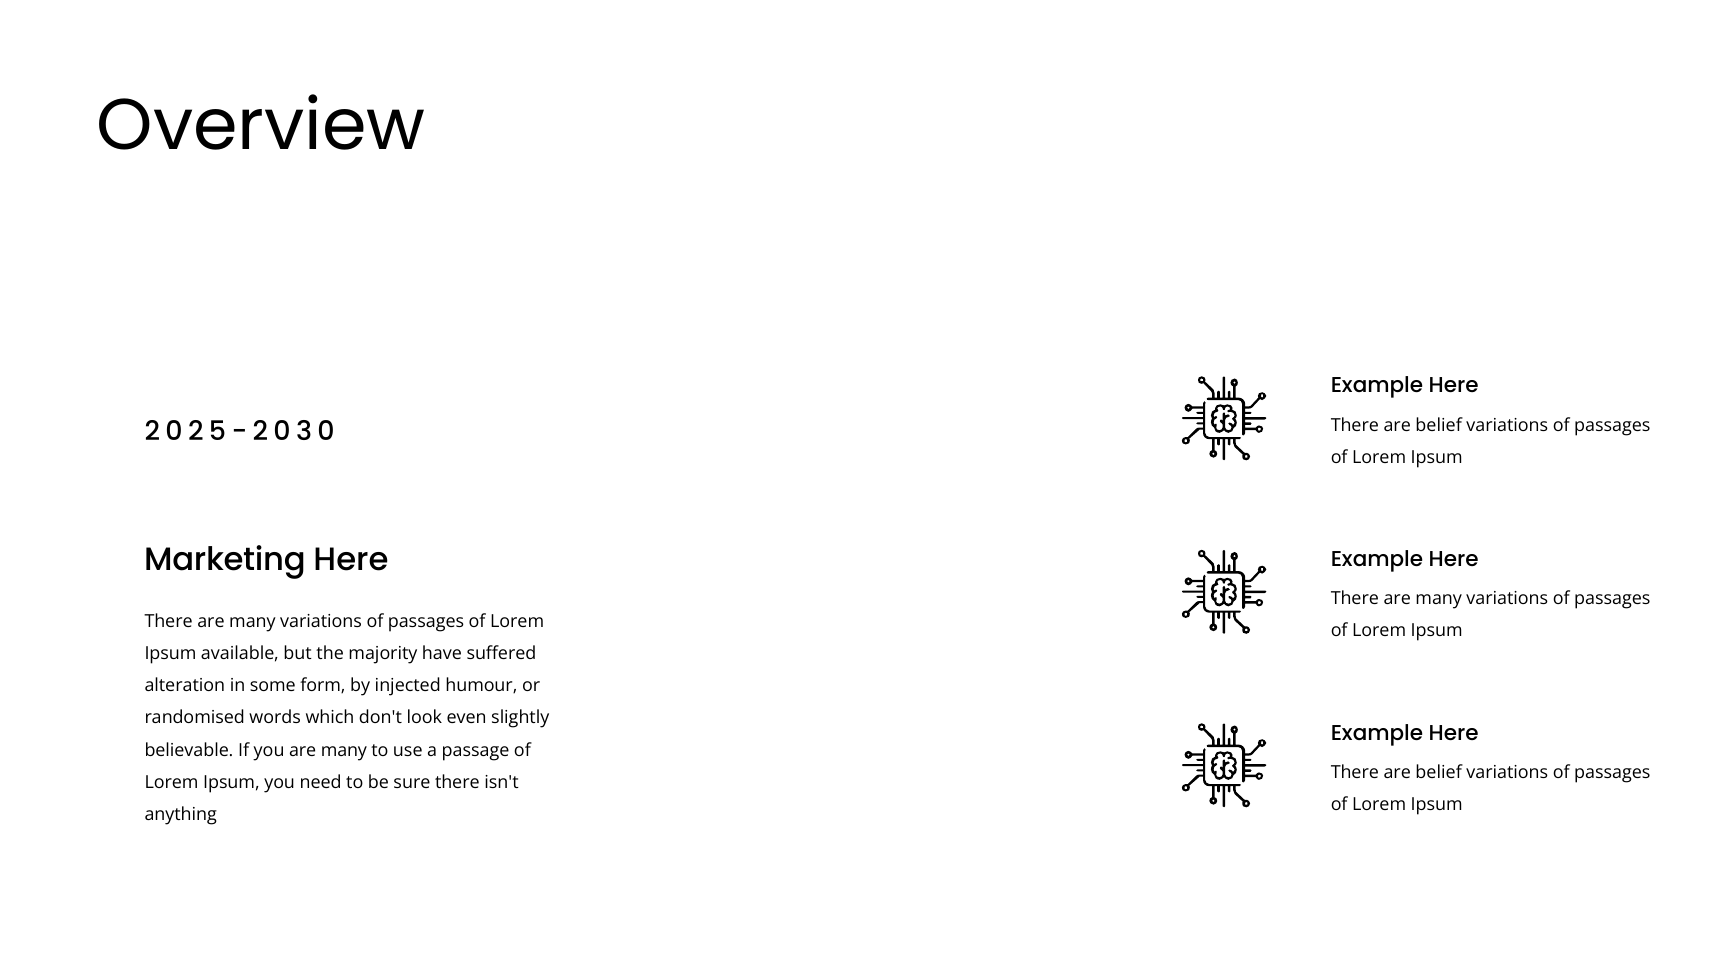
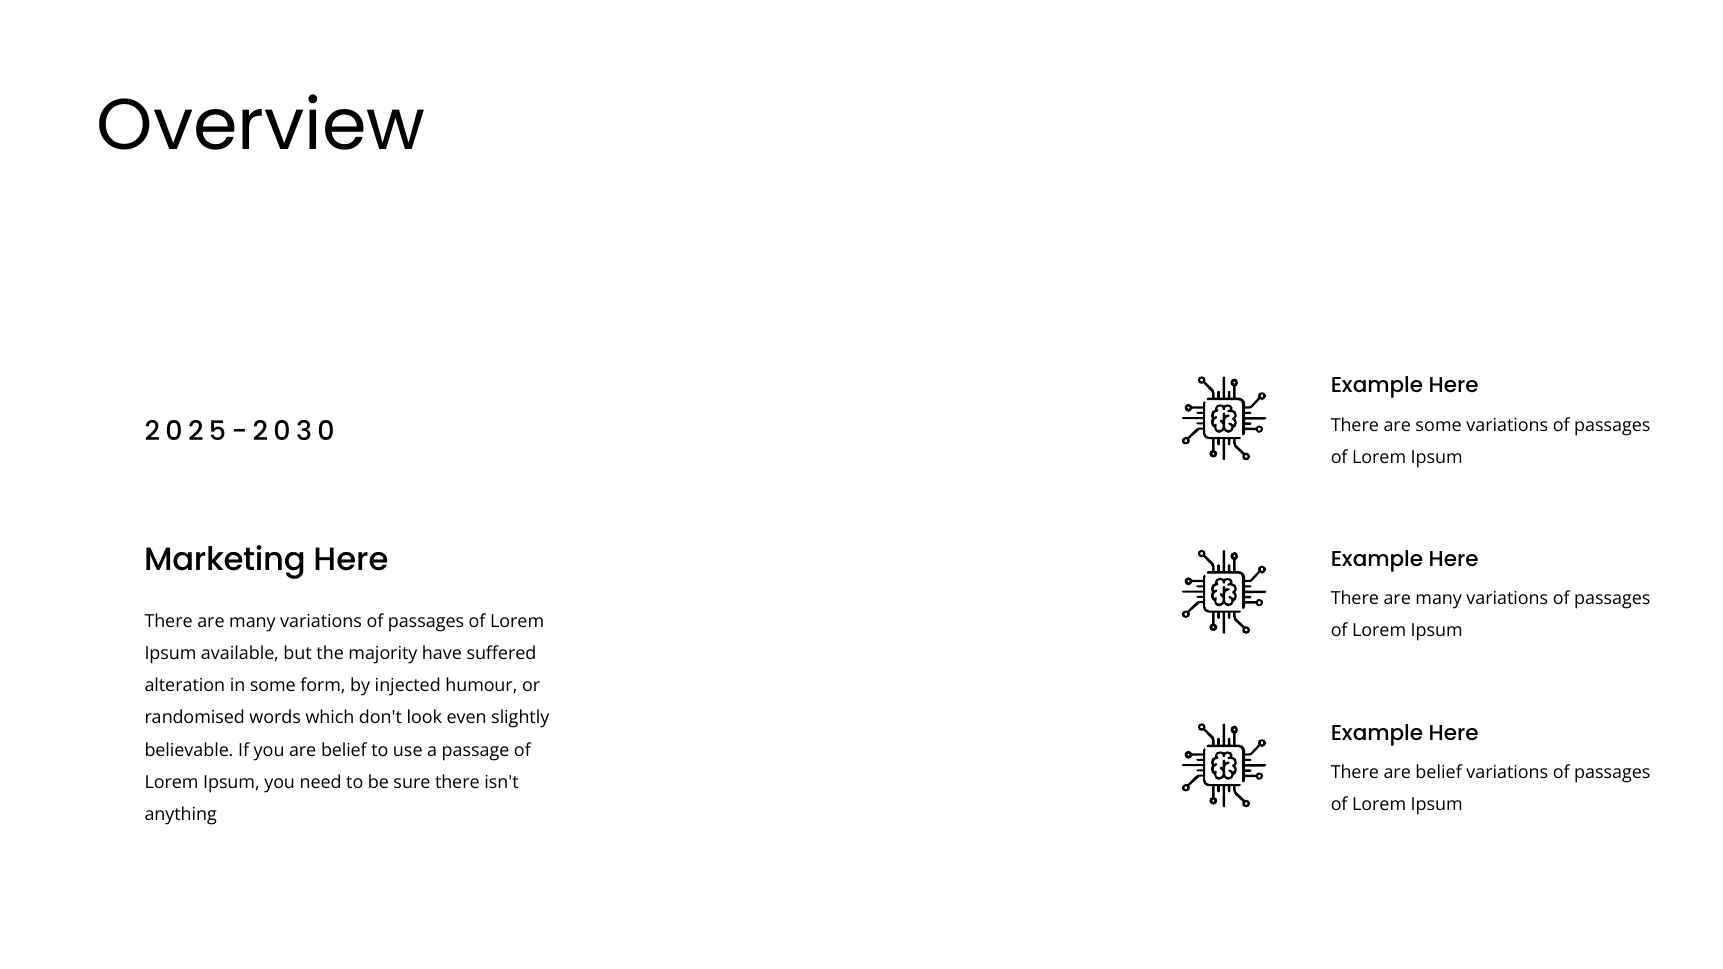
belief: belief -> some (1439, 425)
you are many: many -> belief (344, 750)
